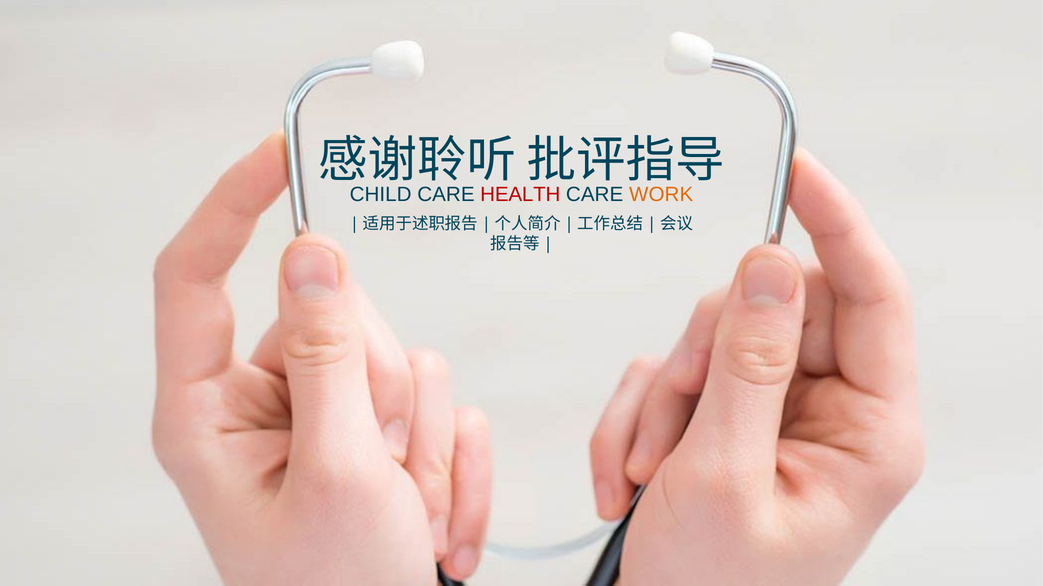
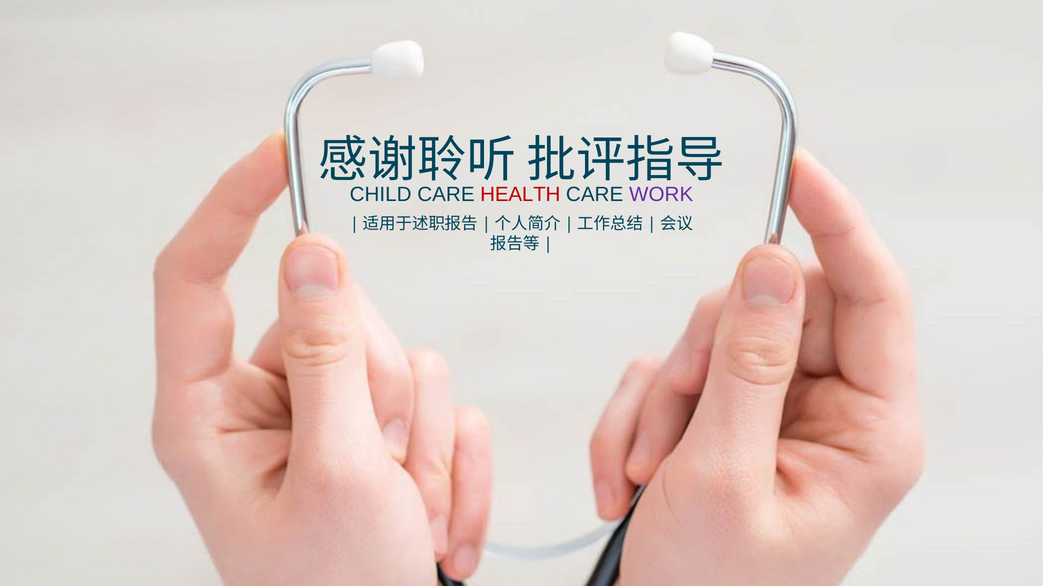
WORK colour: orange -> purple (661, 194)
